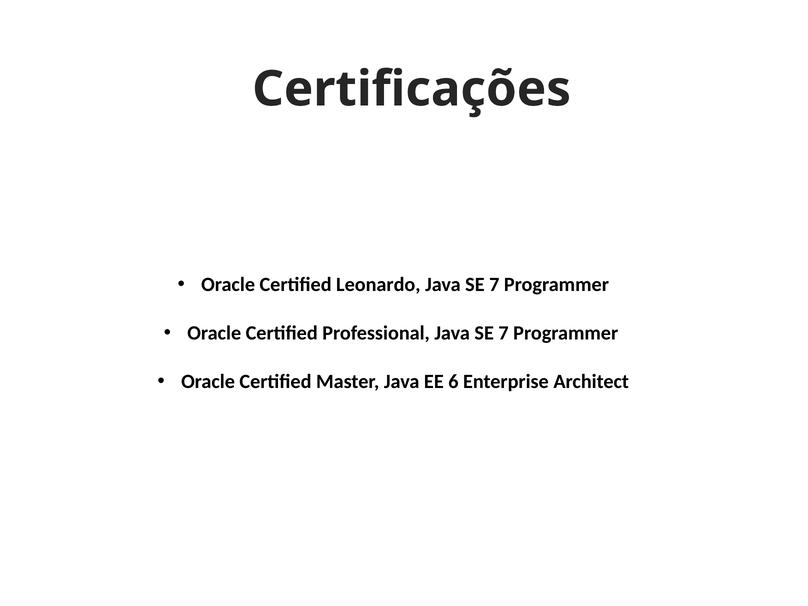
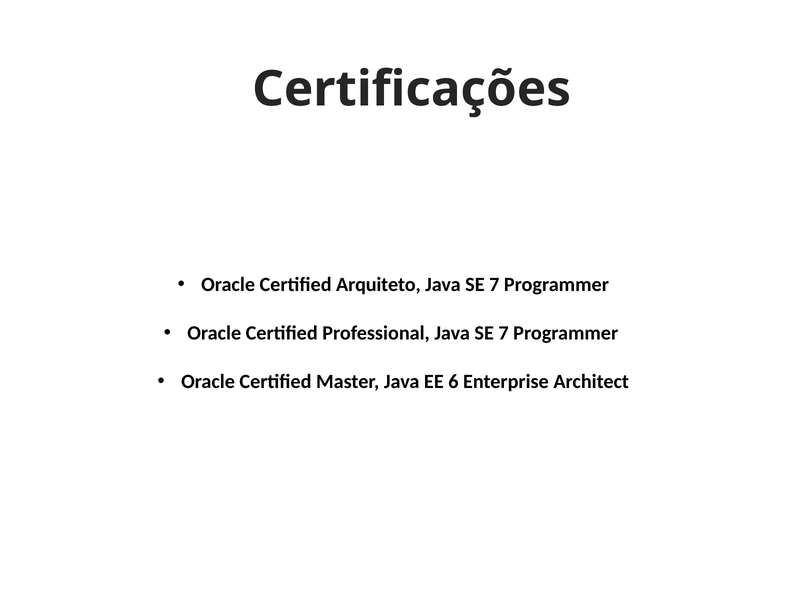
Leonardo: Leonardo -> Arquiteto (378, 284)
